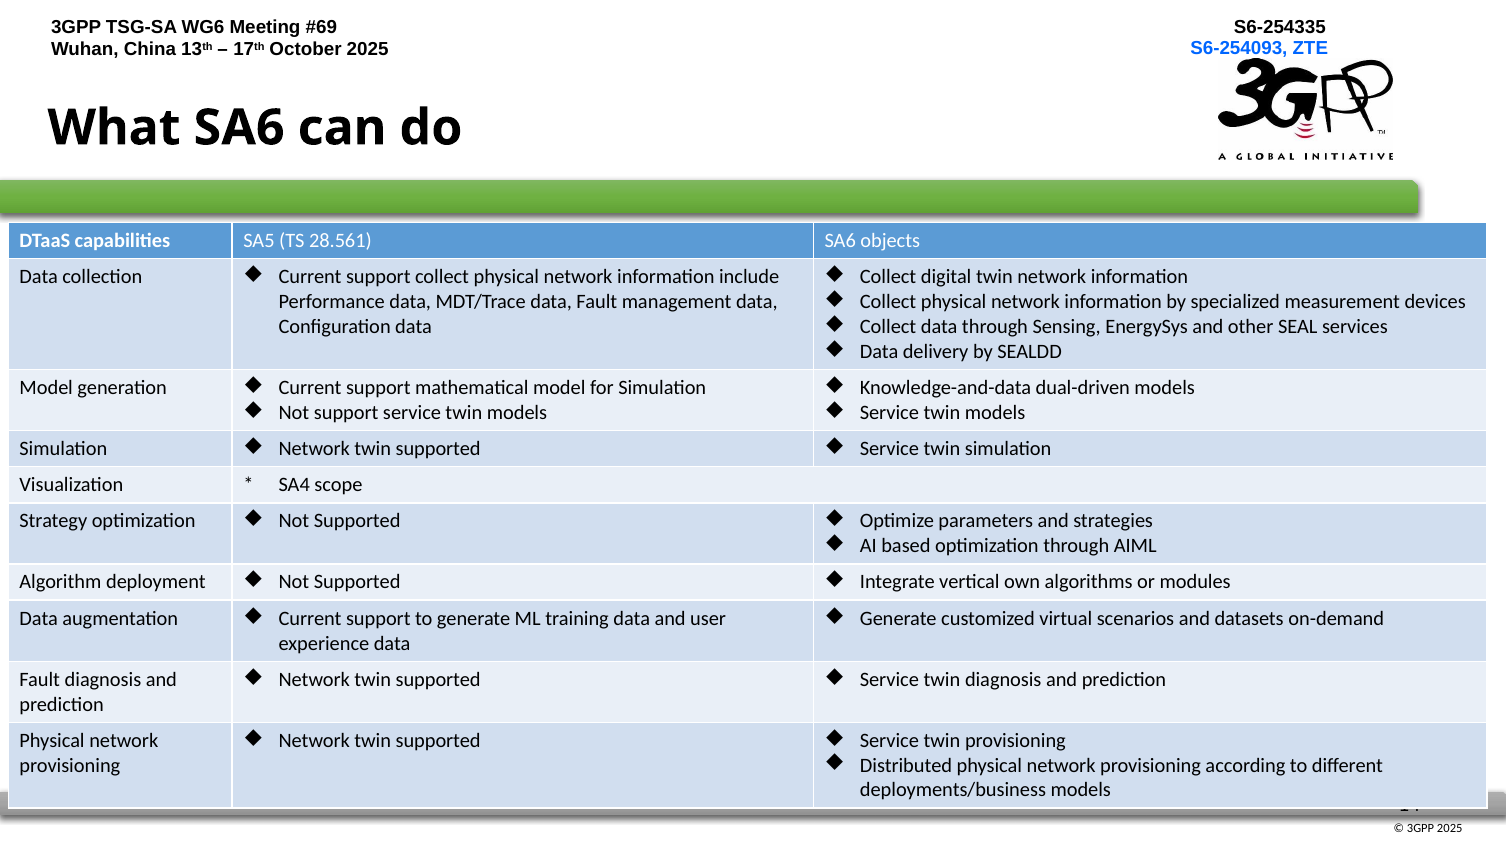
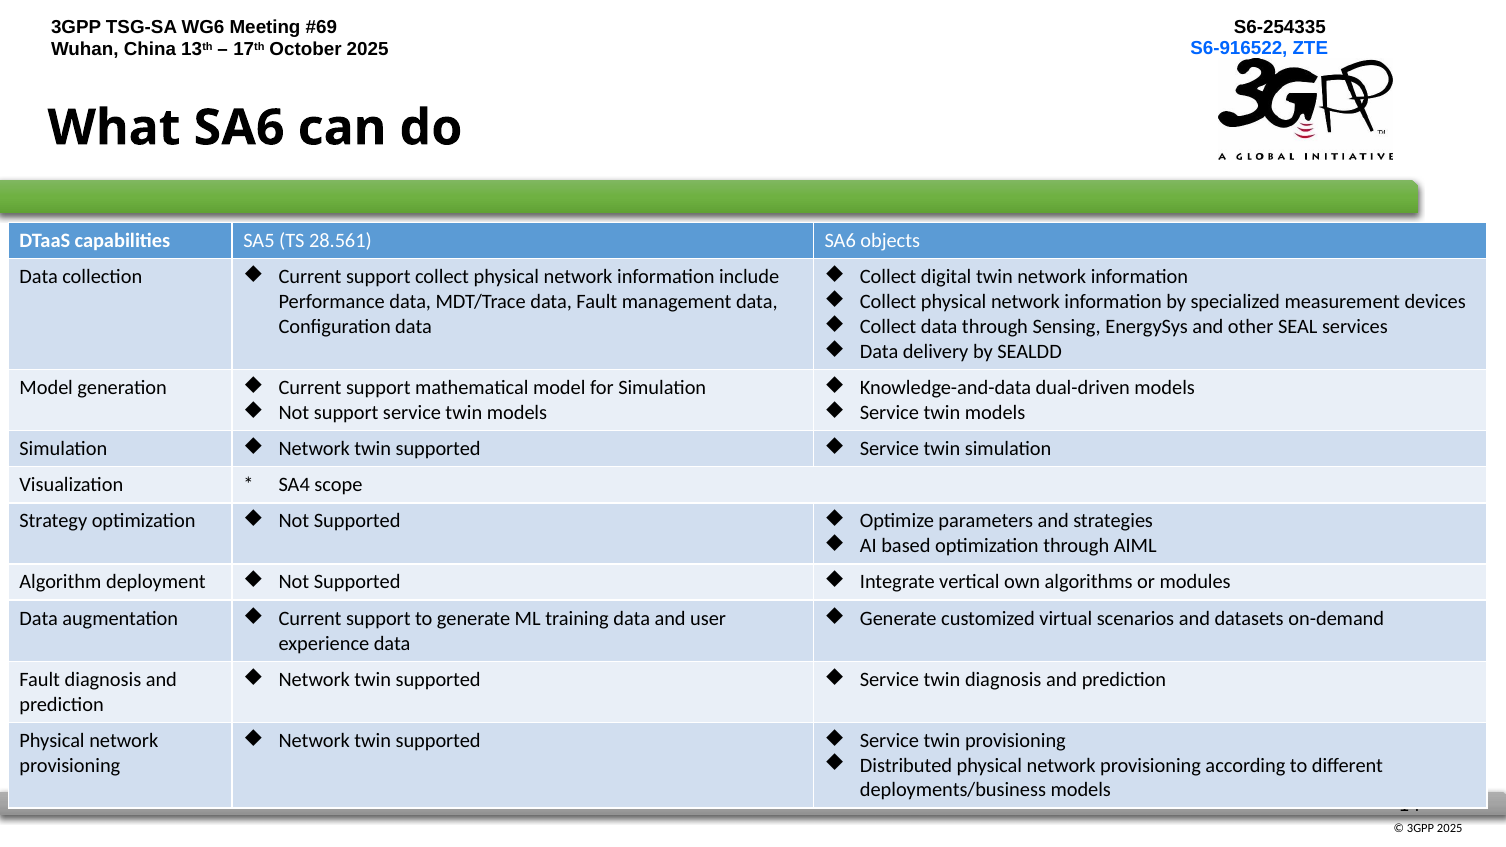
S6-254093: S6-254093 -> S6-916522 (1239, 48)
